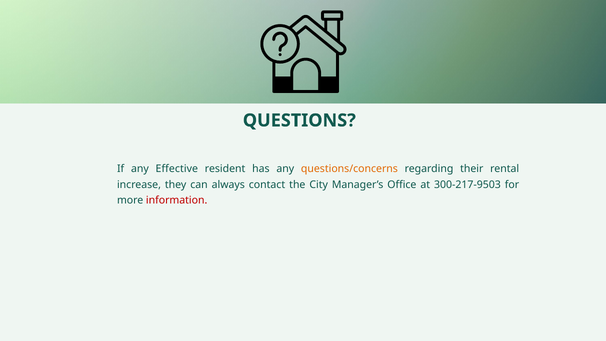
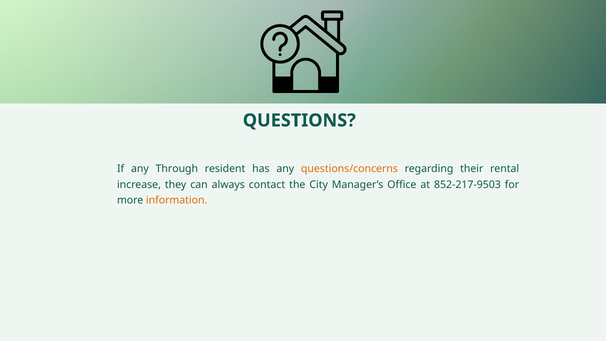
Effective: Effective -> Through (177, 169)
300-217-9503: 300-217-9503 -> 852-217-9503 (467, 184)
information colour: red -> orange (177, 200)
